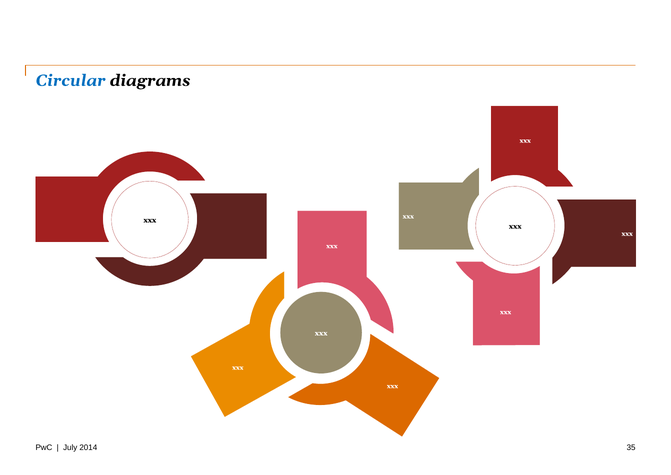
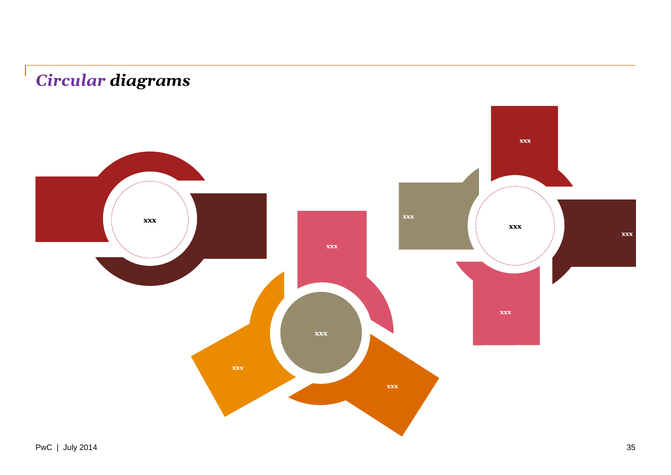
Circular colour: blue -> purple (71, 80)
